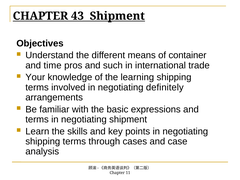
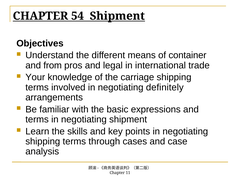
43: 43 -> 54 (77, 16)
time: time -> from (53, 65)
such: such -> legal (113, 65)
learning: learning -> carriage (137, 77)
